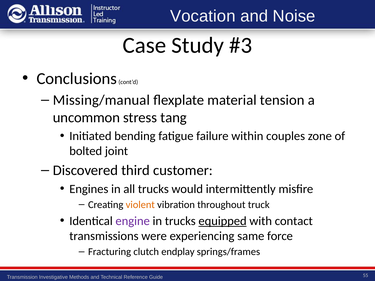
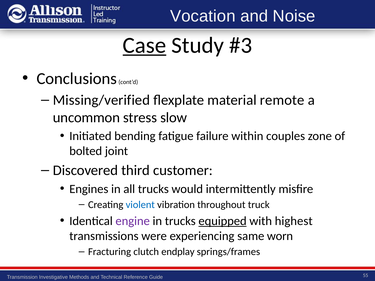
Case underline: none -> present (144, 45)
Missing/manual: Missing/manual -> Missing/verified (101, 100)
tension: tension -> remote (282, 100)
tang: tang -> slow (174, 118)
violent colour: orange -> blue (140, 205)
contact: contact -> highest (294, 221)
force: force -> worn (280, 236)
